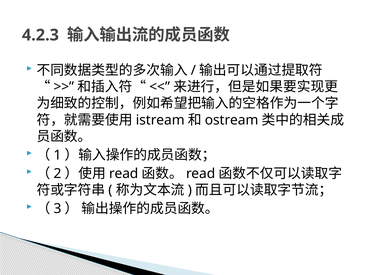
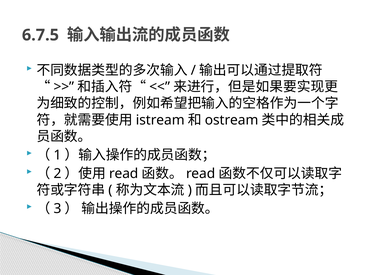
4.2.3: 4.2.3 -> 6.7.5 (40, 35)
